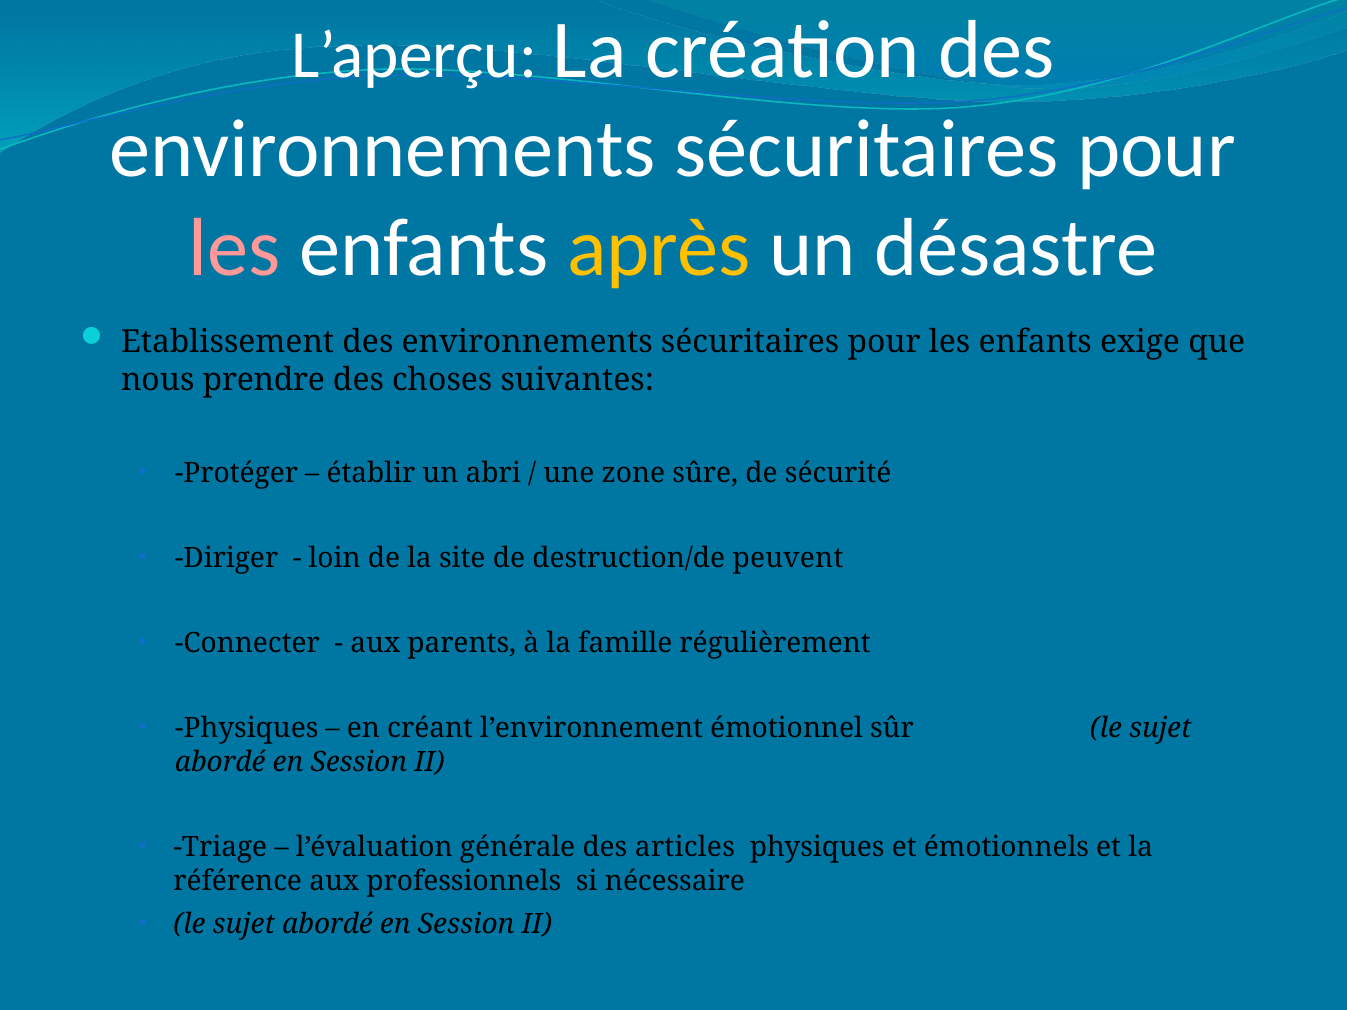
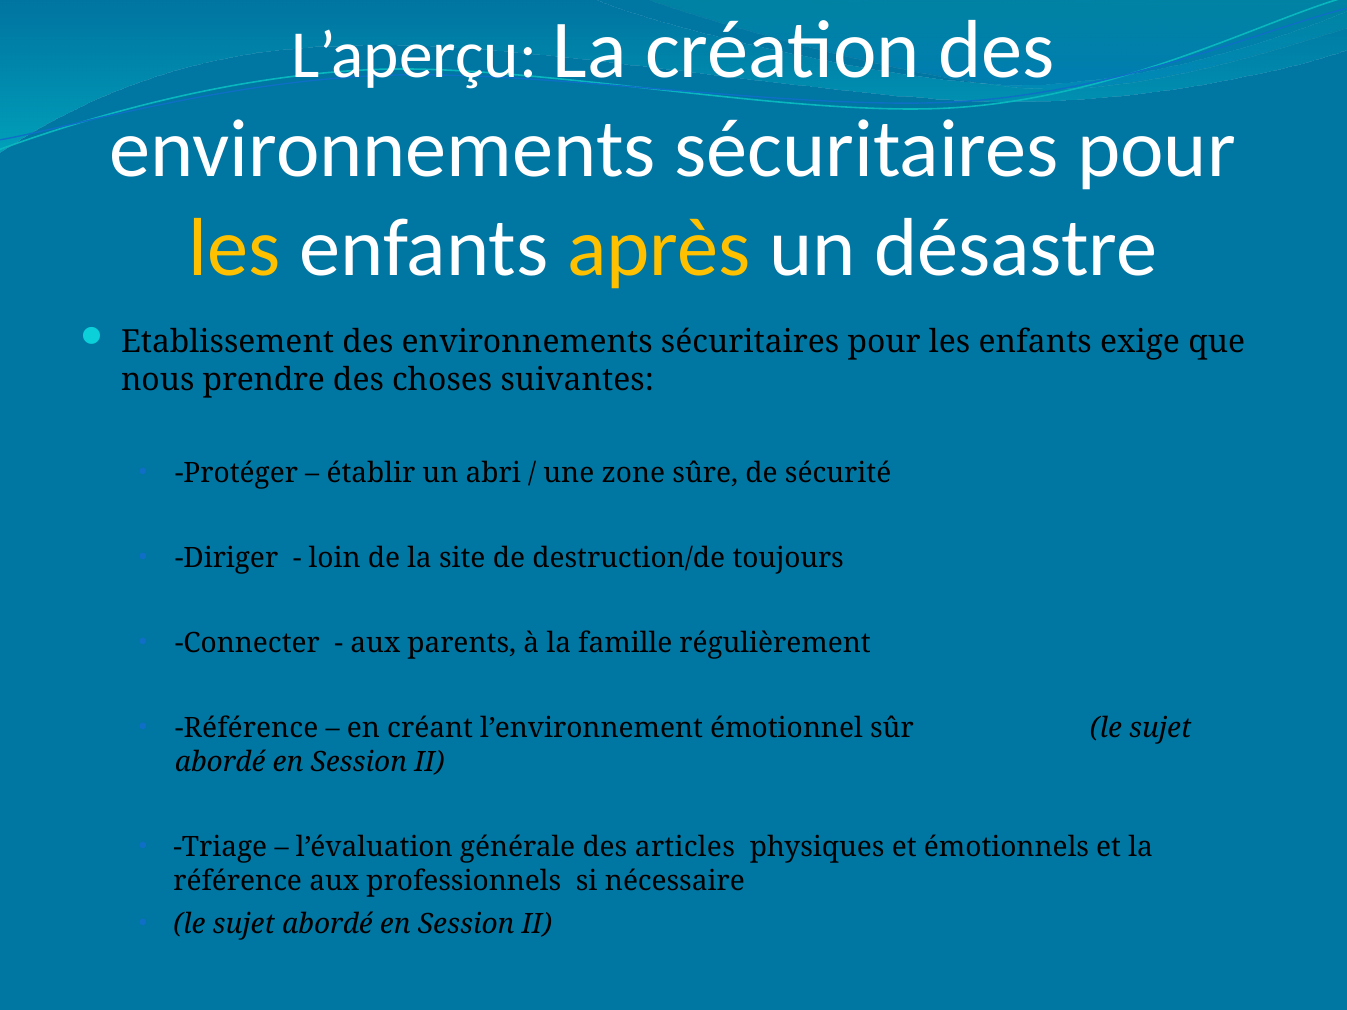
les colour: pink -> yellow (235, 248)
peuvent: peuvent -> toujours (788, 558)
Physiques: Physiques -> Référence (247, 729)
